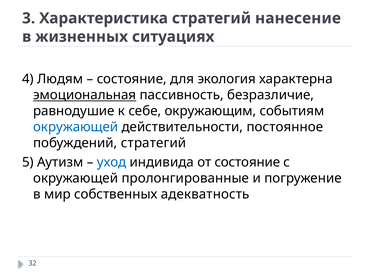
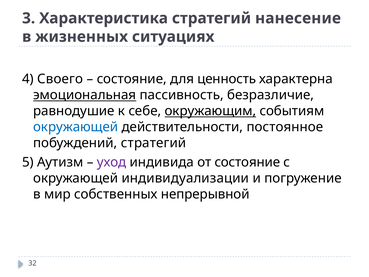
Людям: Людям -> Своего (60, 79)
экология: экология -> ценность (227, 79)
окружающим underline: none -> present (210, 111)
уход colour: blue -> purple (112, 162)
пролонгированные: пролонгированные -> индивидуализации (185, 178)
адекватность: адекватность -> непрерывной (205, 194)
